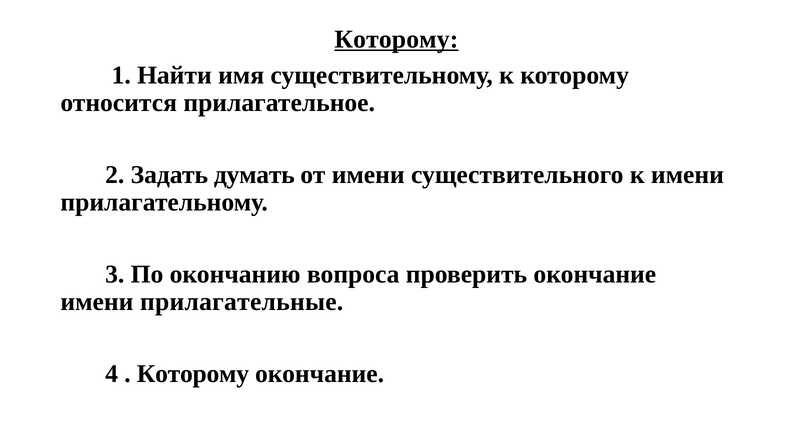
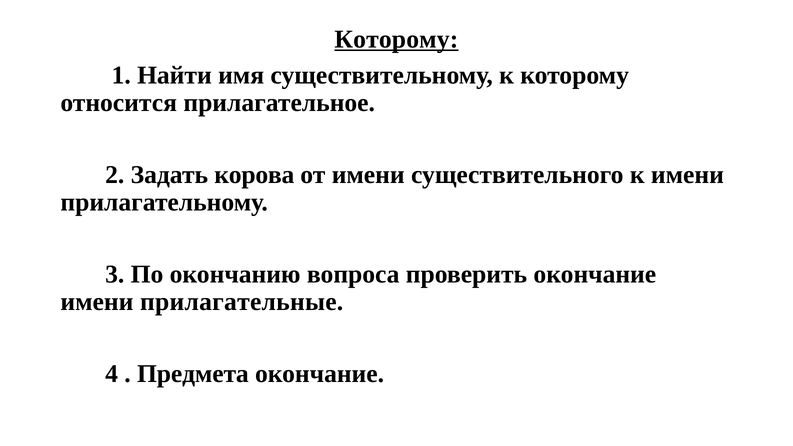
думать: думать -> корова (254, 175)
Которому: Которому -> Предмета (193, 374)
